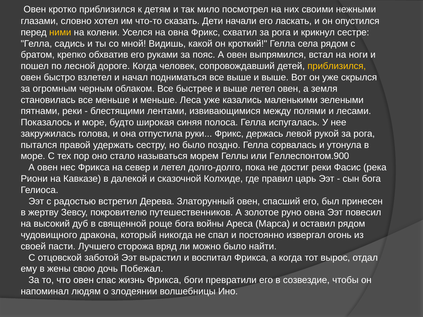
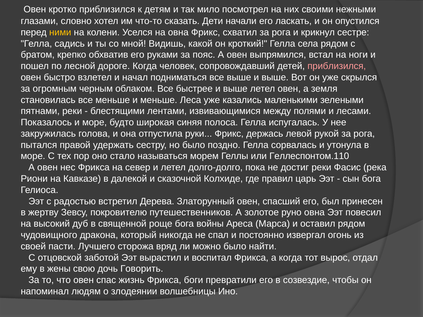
приблизился colour: yellow -> pink (337, 66)
Геллеспонтом.900: Геллеспонтом.900 -> Геллеспонтом.110 (309, 156)
Побежал: Побежал -> Говорить (142, 269)
